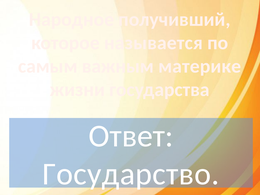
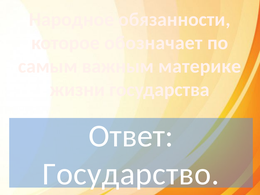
получивший: получивший -> обязанности (174, 19)
называется: называется -> обозначает (153, 43)
